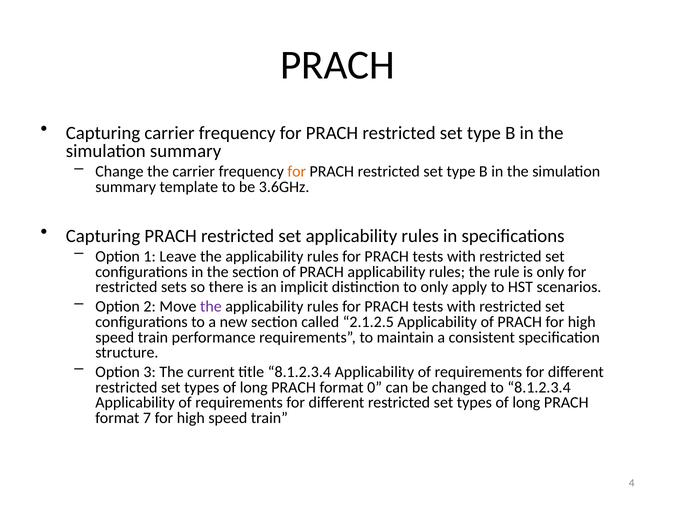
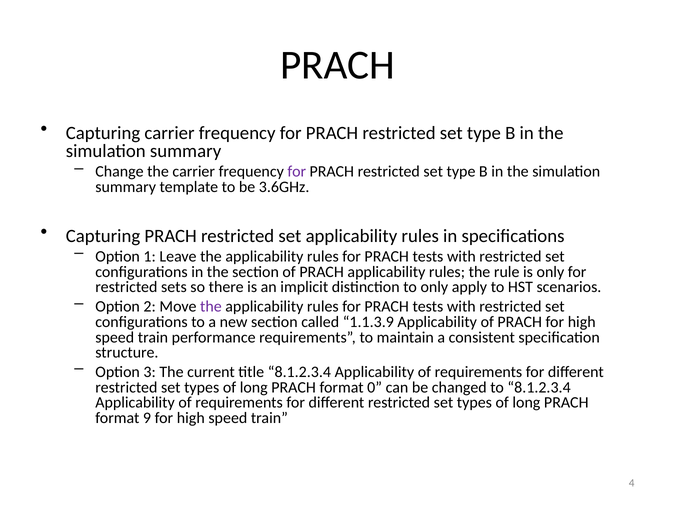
for colour: orange -> purple (297, 172)
2.1.2.5: 2.1.2.5 -> 1.1.3.9 (368, 322)
7: 7 -> 9 (147, 418)
